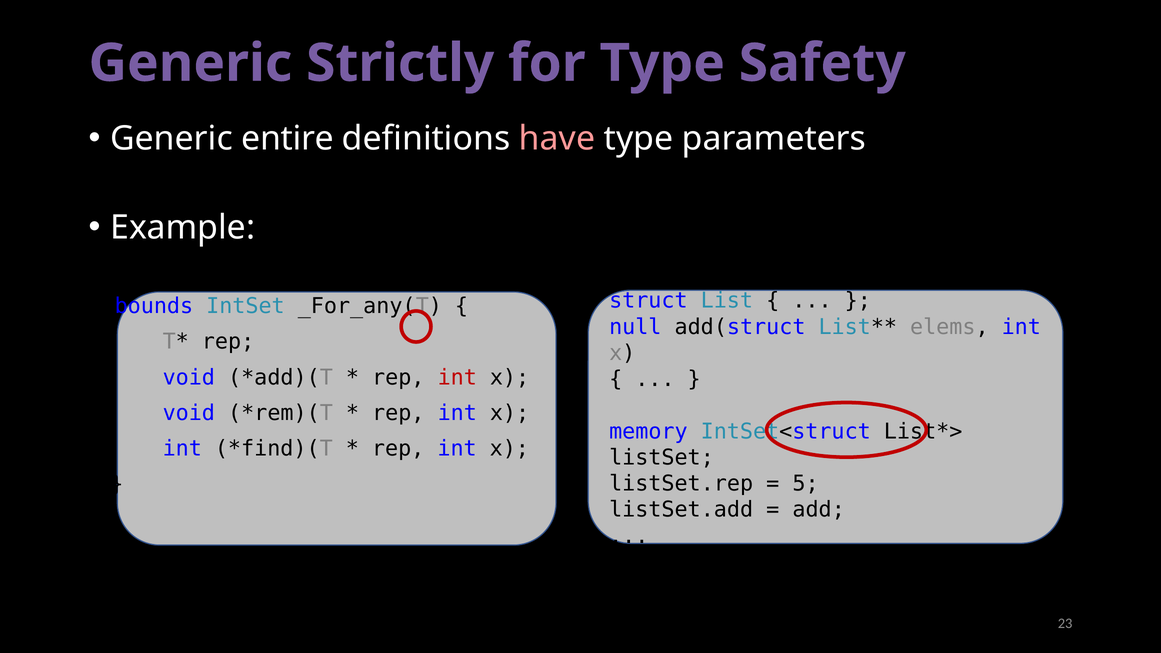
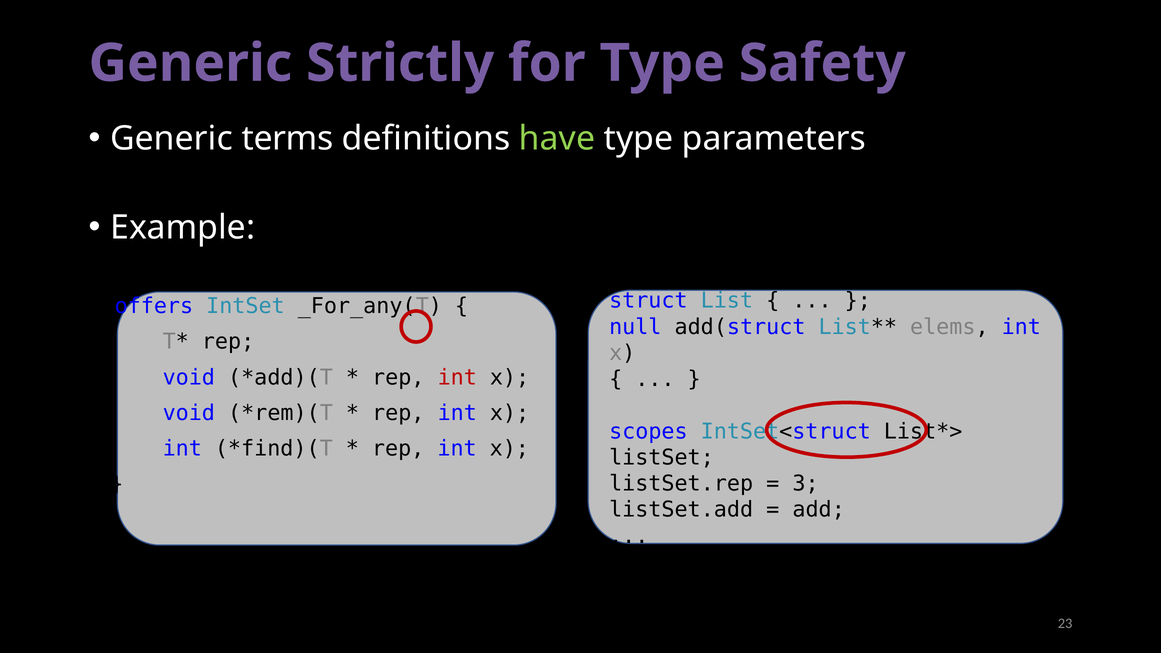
entire: entire -> terms (288, 138)
have colour: pink -> light green (557, 138)
bounds: bounds -> offers (154, 306)
memory: memory -> scopes (648, 431)
5: 5 -> 3 (806, 484)
